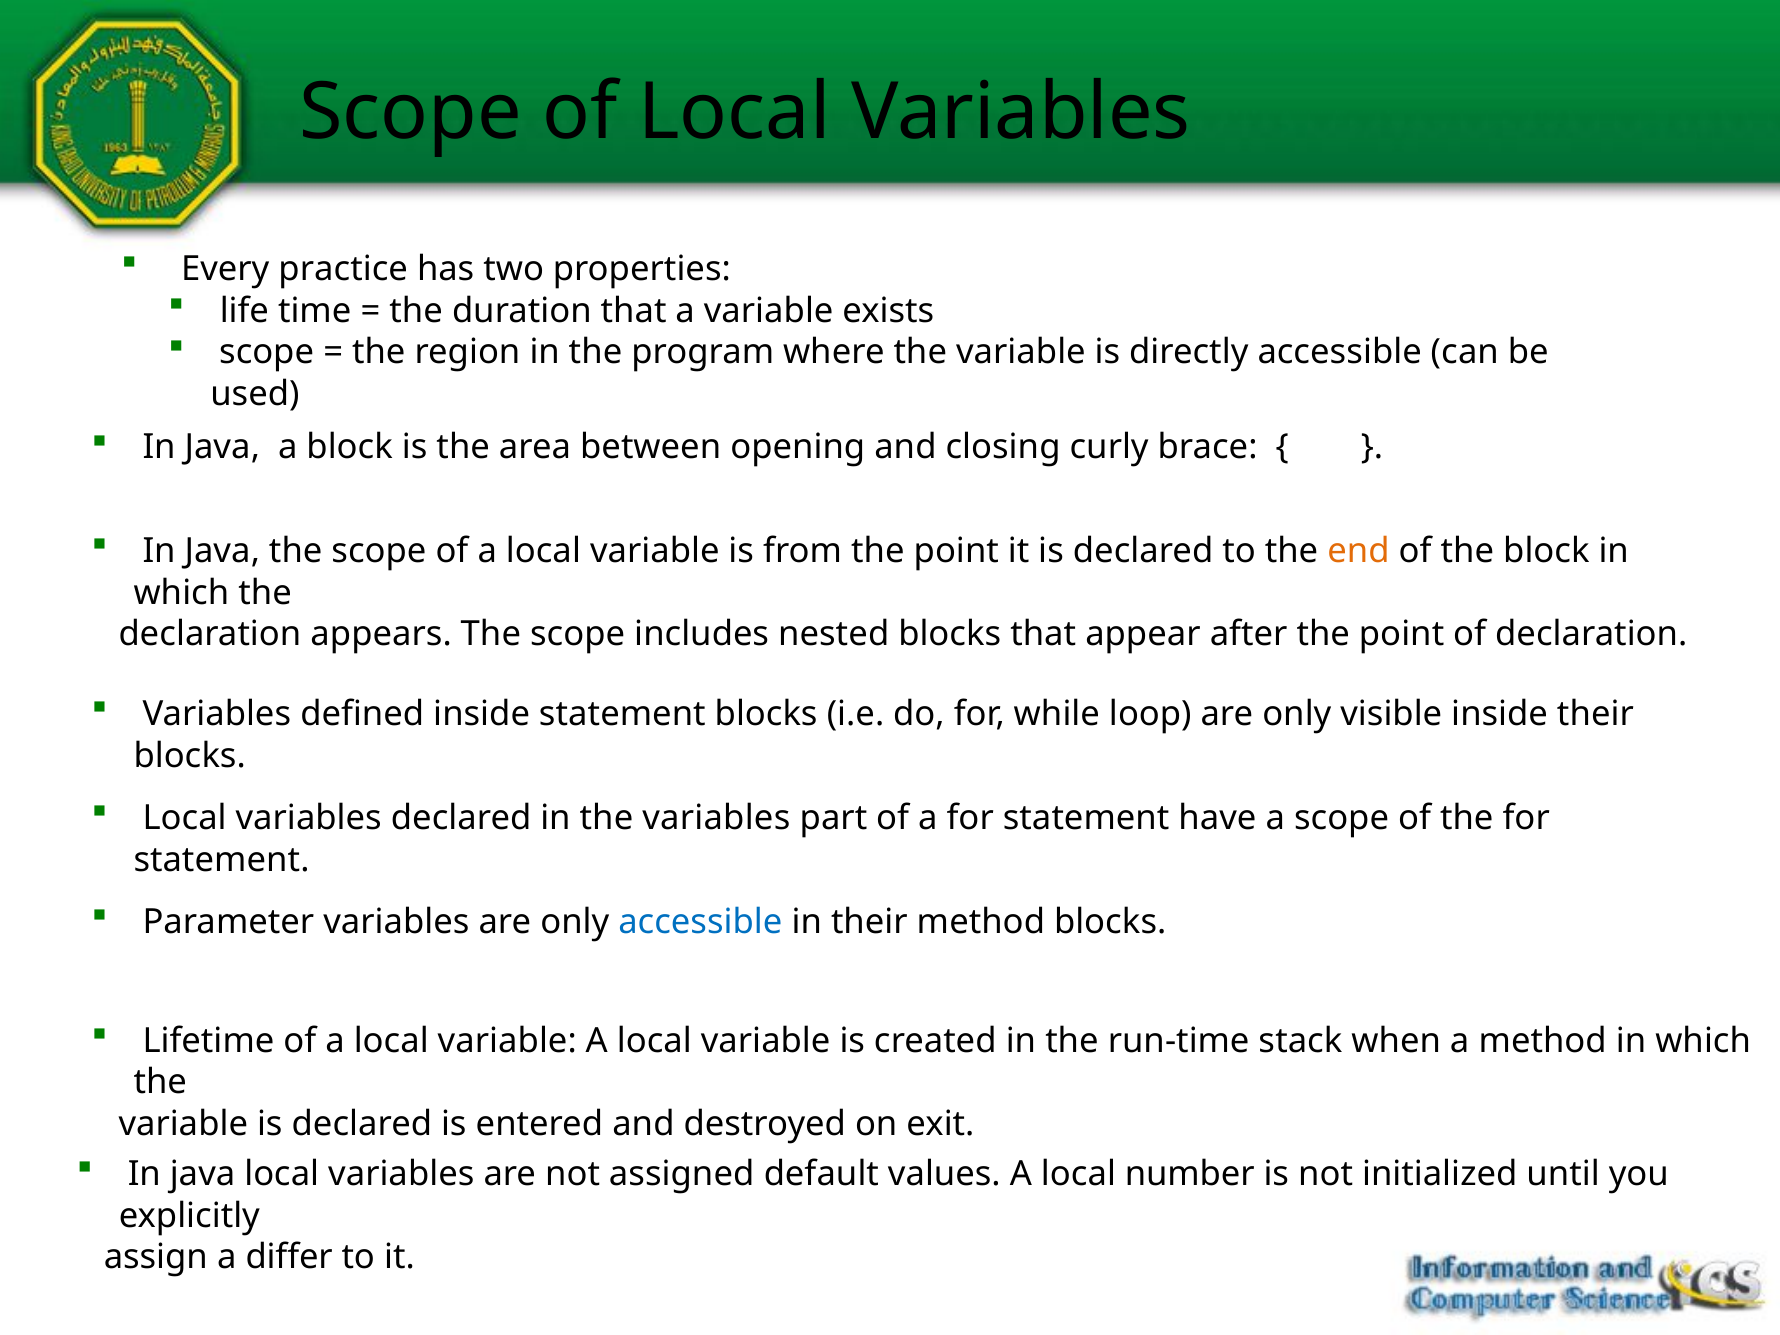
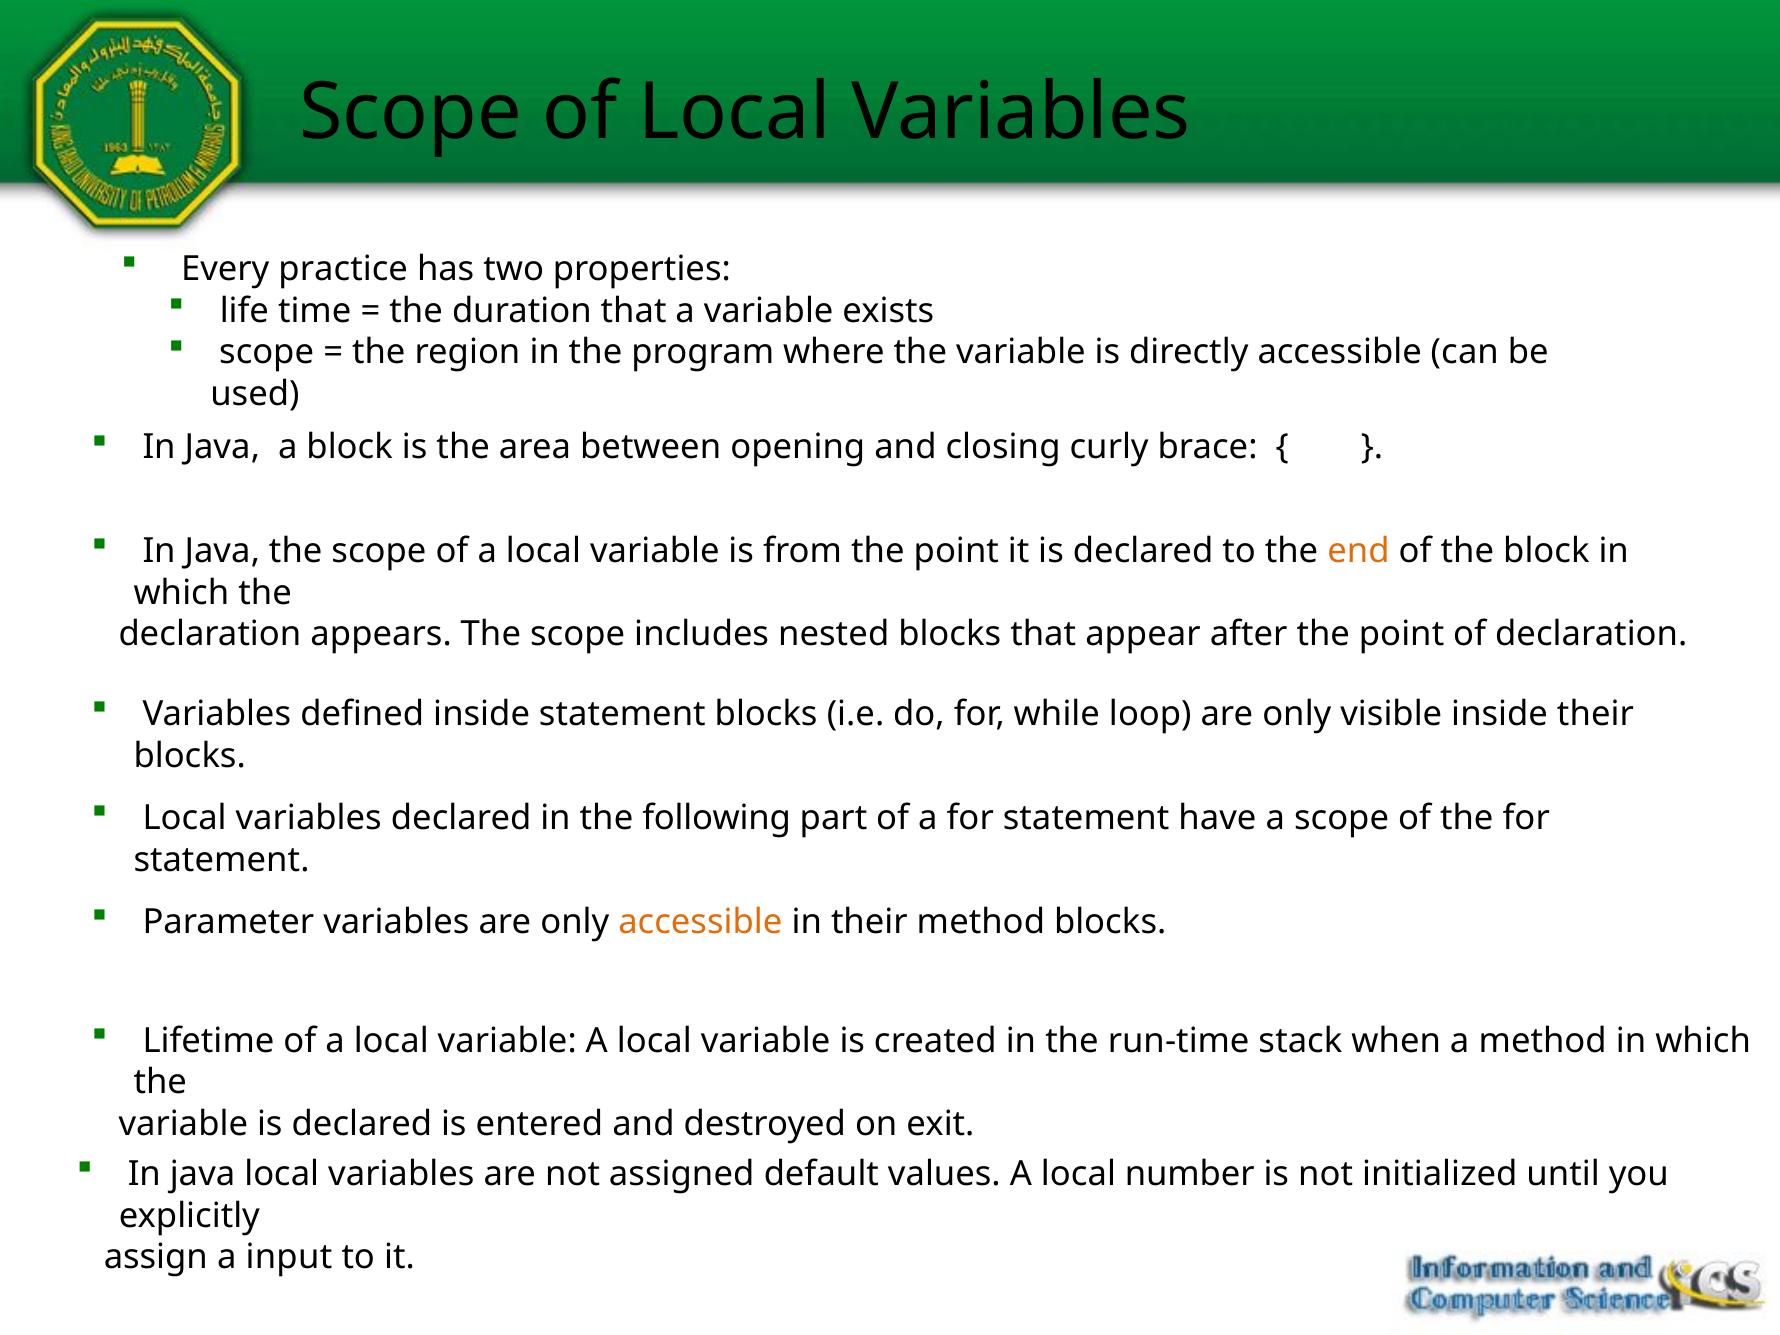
the variables: variables -> following (717, 818)
accessible colour: blue -> orange (700, 922)
differ: differ -> input (289, 1257)
